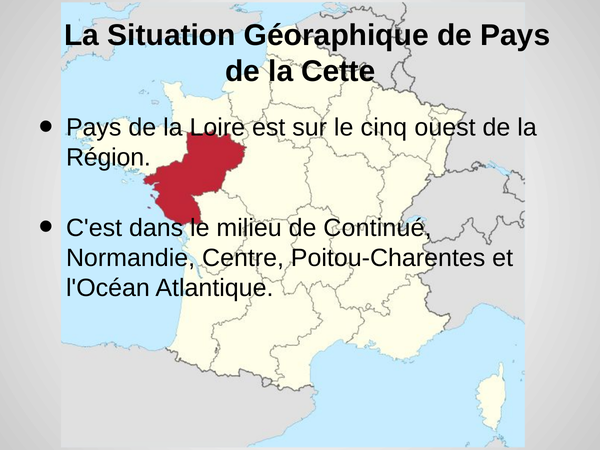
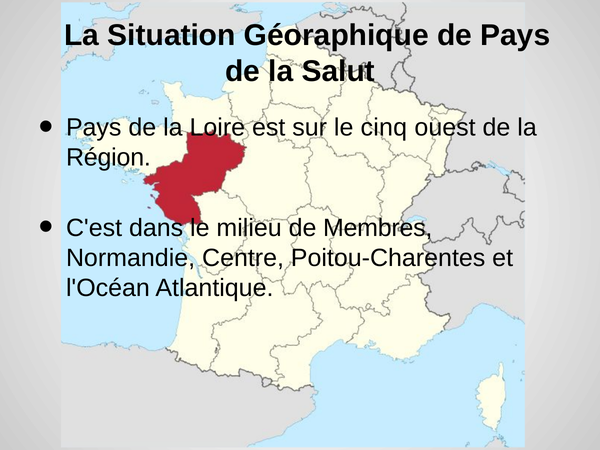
Cette: Cette -> Salut (338, 71)
Continué: Continué -> Membres (378, 228)
